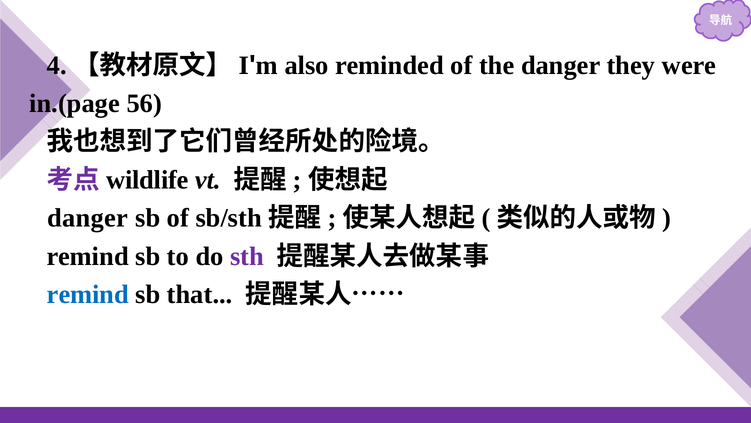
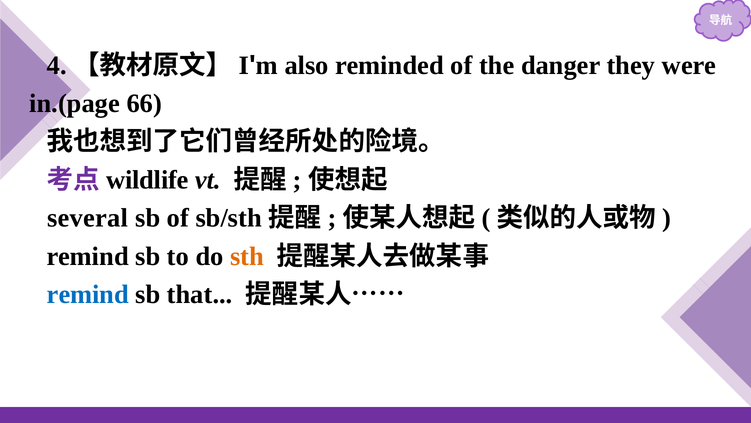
56: 56 -> 66 (144, 103)
danger: danger -> several (88, 218)
sth colour: purple -> orange (247, 256)
